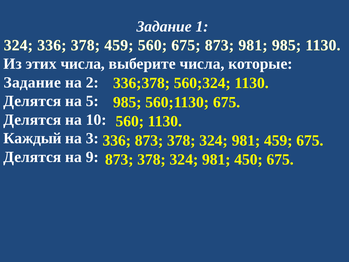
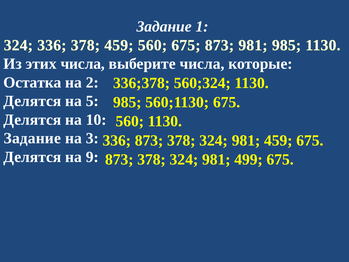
Задание: Задание -> Остатка (32, 82)
Каждый: Каждый -> Задание (32, 138)
450: 450 -> 499 (249, 159)
